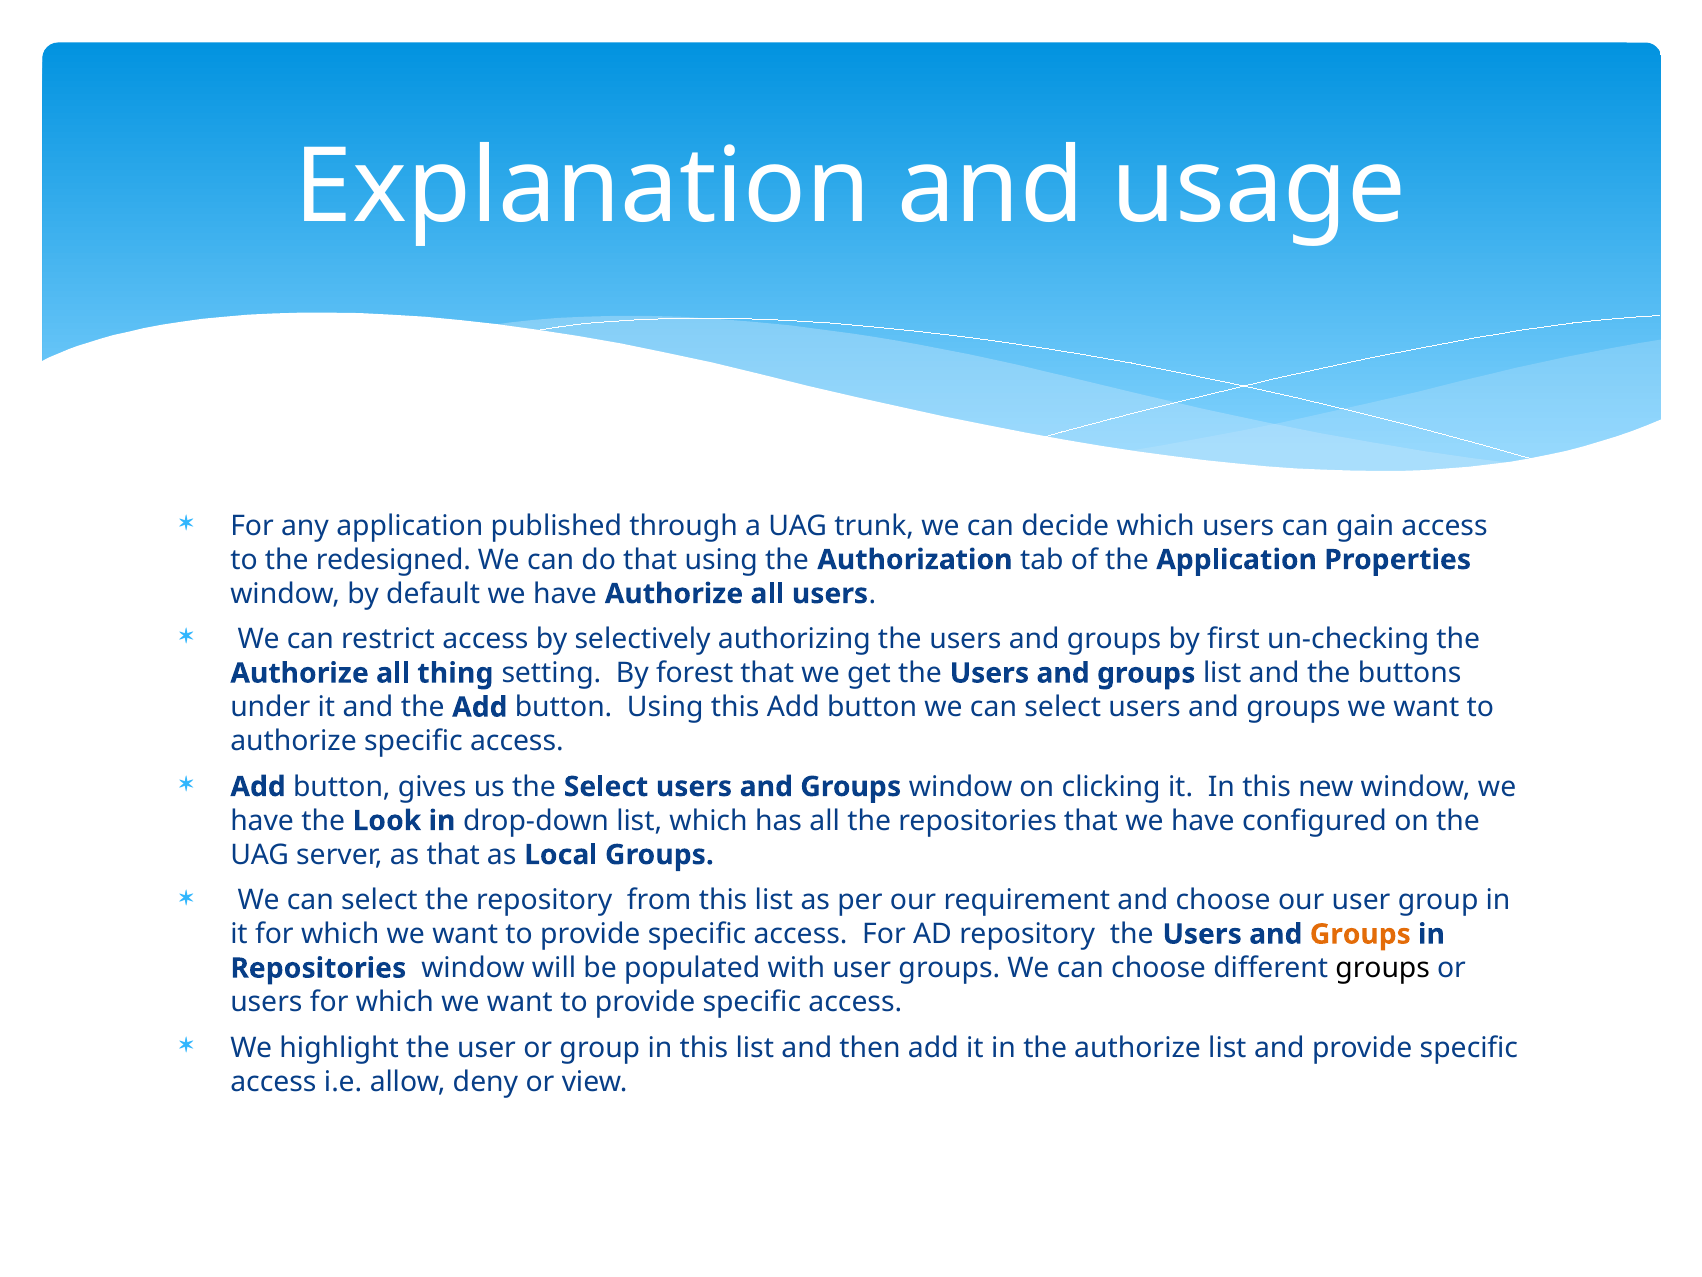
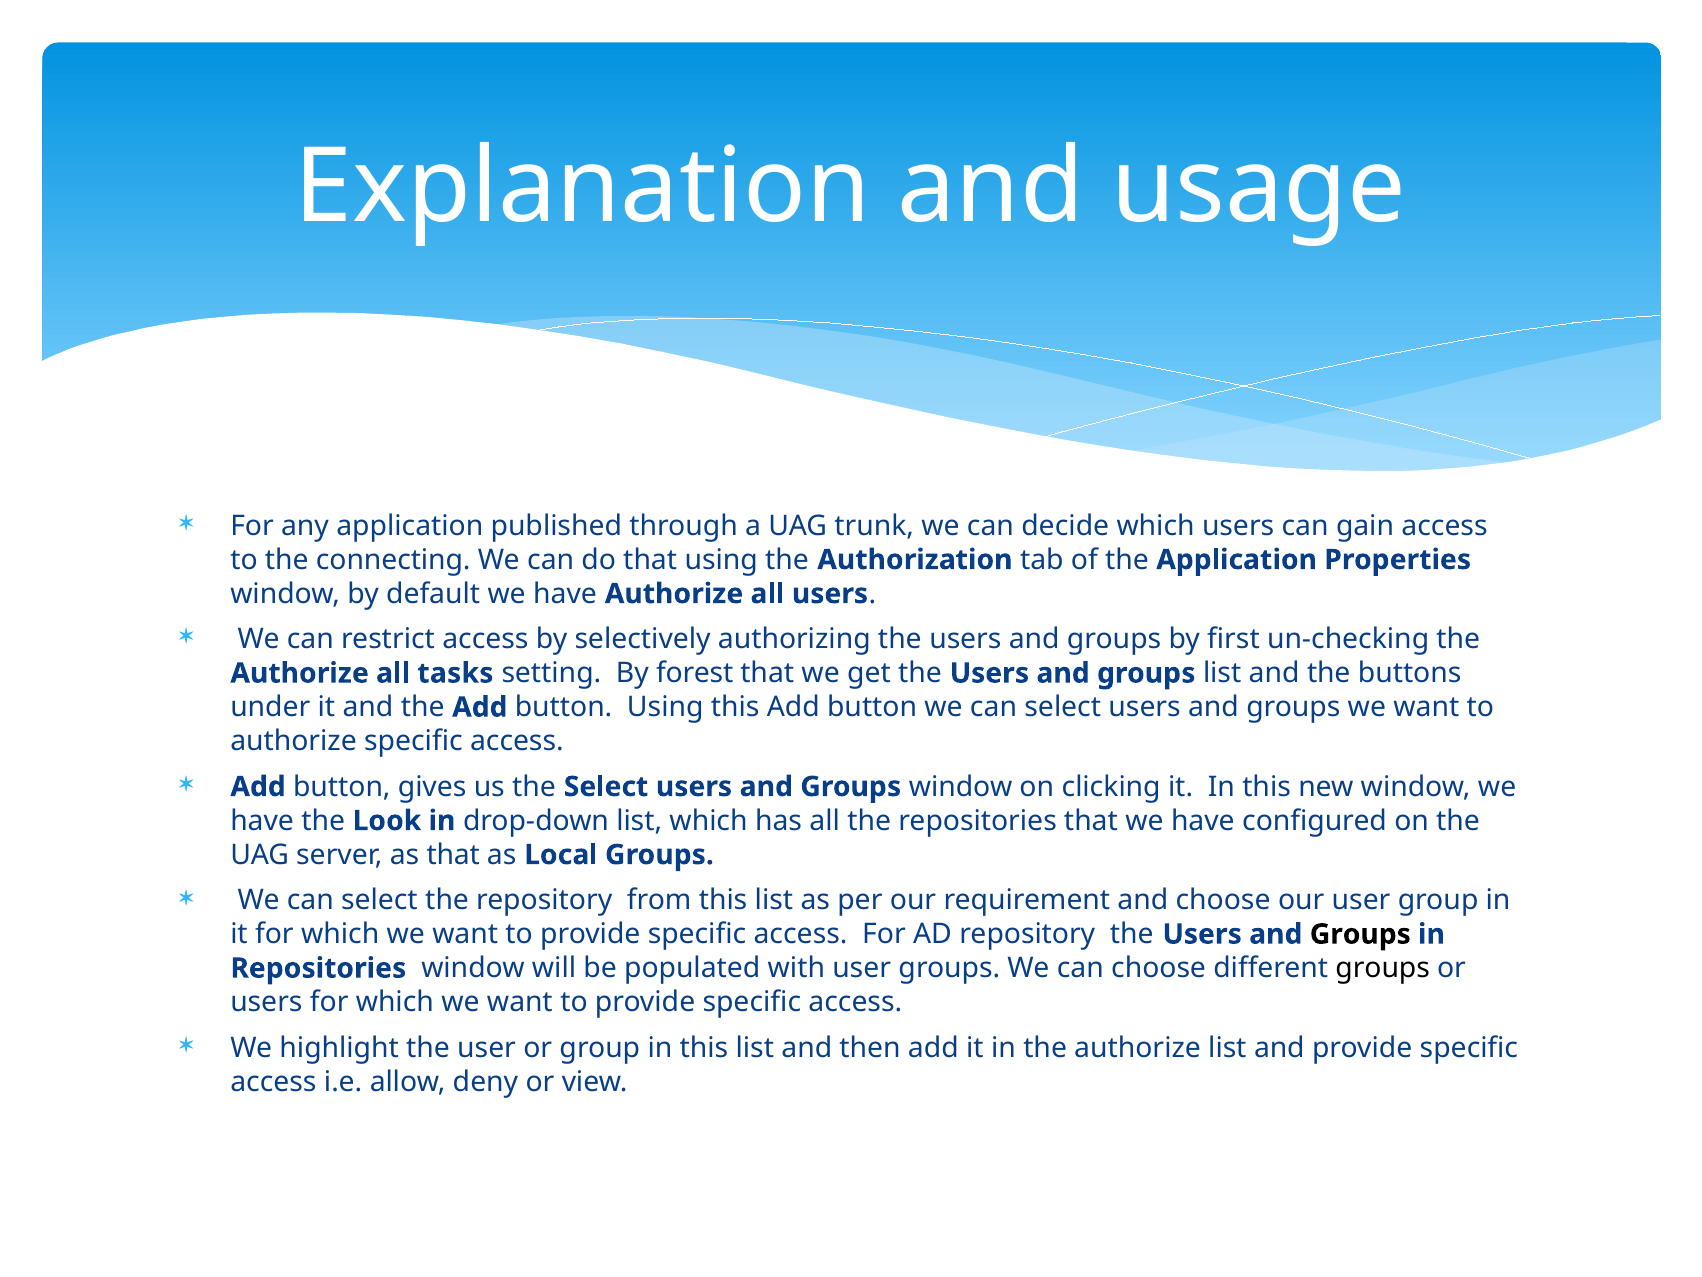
redesigned: redesigned -> connecting (393, 560)
thing: thing -> tasks (455, 673)
Groups colour: orange -> black (1360, 934)
